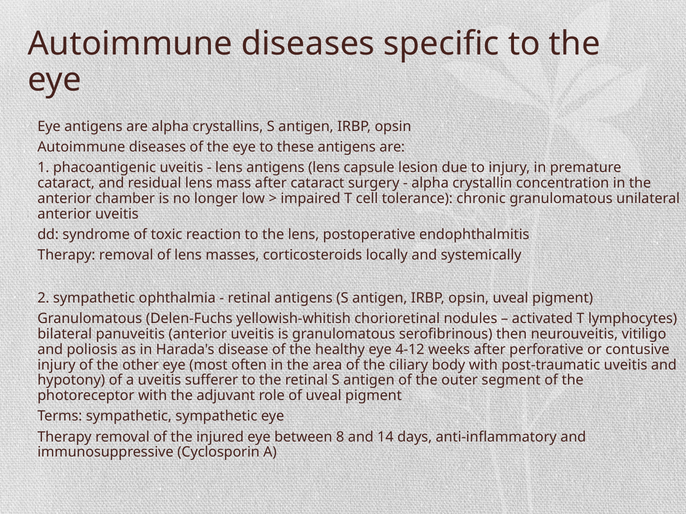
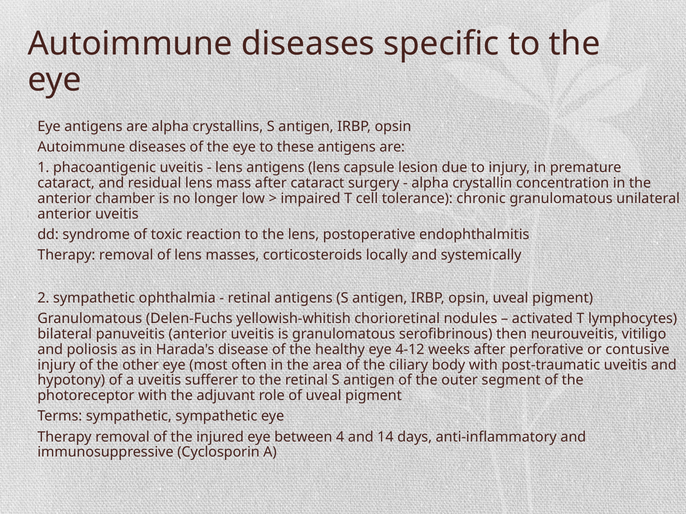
8: 8 -> 4 (340, 437)
